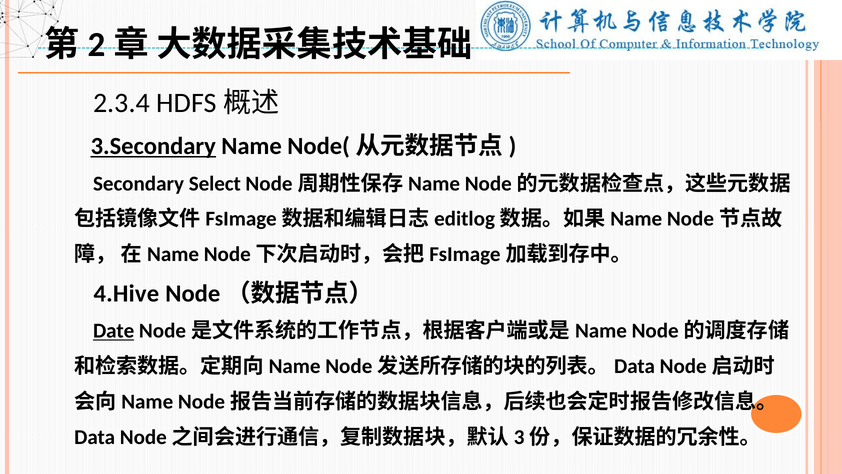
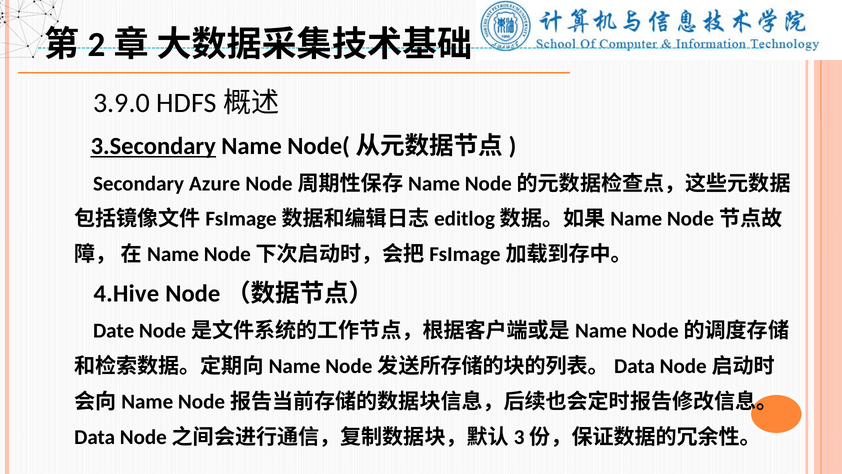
2.3.4: 2.3.4 -> 3.9.0 (121, 103)
Select: Select -> Azure (215, 183)
Date underline: present -> none (114, 331)
